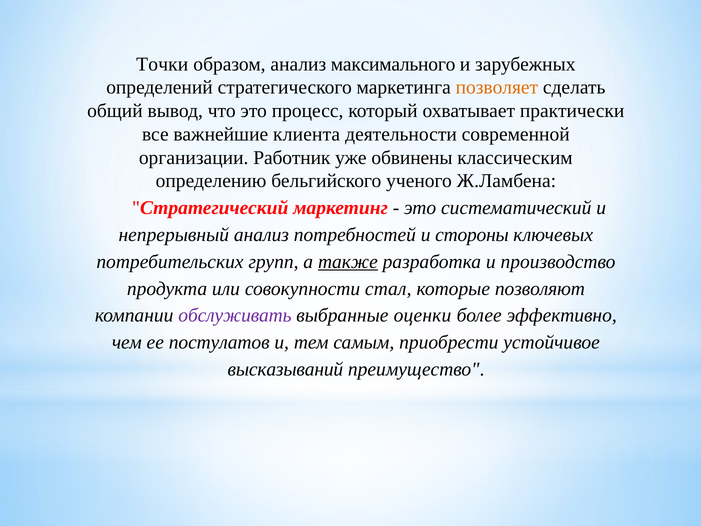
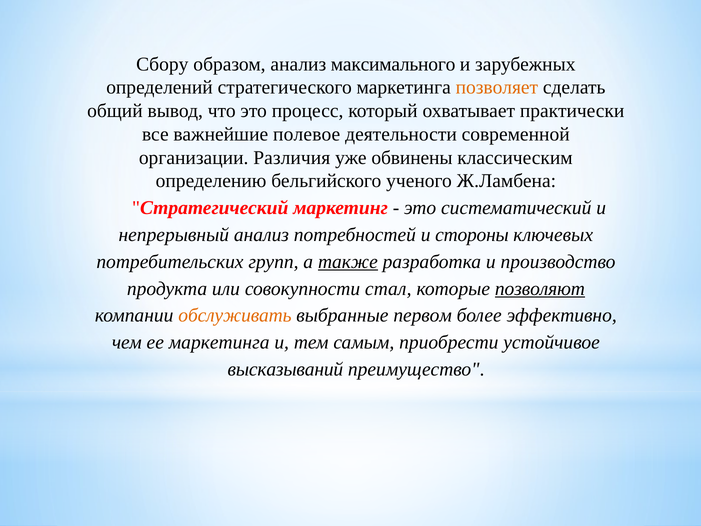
Точки: Точки -> Сбору (162, 64)
клиента: клиента -> полевое (307, 134)
Работник: Работник -> Различия (292, 158)
позволяют underline: none -> present (540, 288)
обслуживать colour: purple -> orange (235, 315)
оценки: оценки -> первом (423, 315)
ее постулатов: постулатов -> маркетинга (219, 342)
